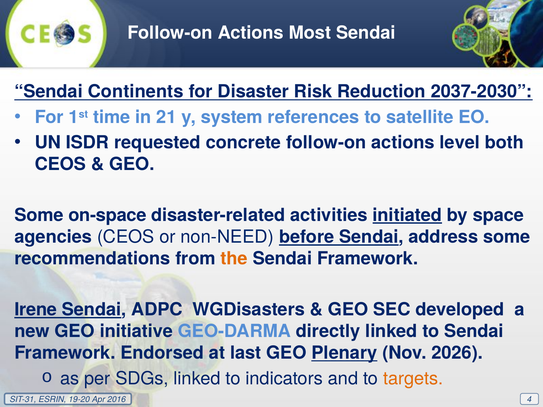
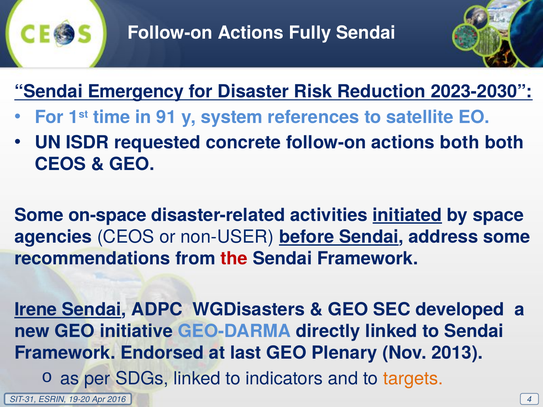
Most: Most -> Fully (310, 33)
Continents: Continents -> Emergency (136, 92)
2037-2030: 2037-2030 -> 2023-2030 (482, 92)
21: 21 -> 91 (166, 117)
actions level: level -> both (460, 143)
non-NEED: non-NEED -> non-USER (227, 237)
the colour: orange -> red (234, 259)
Plenary underline: present -> none (344, 353)
2026: 2026 -> 2013 (457, 353)
